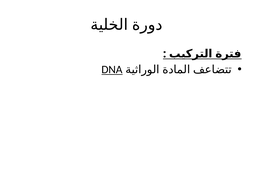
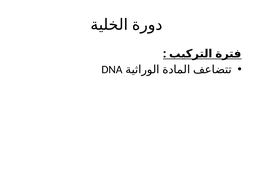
DNA underline: present -> none (112, 70)
